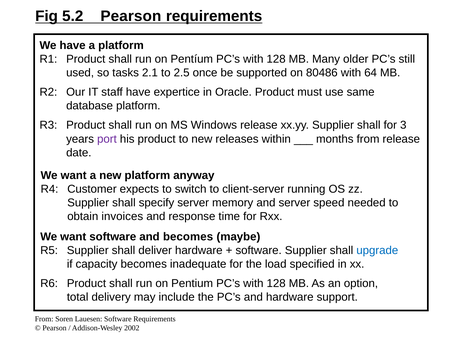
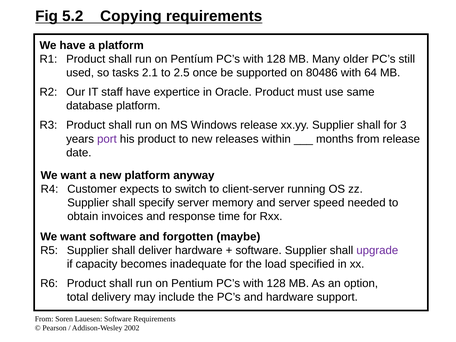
5.2 Pearson: Pearson -> Copying (131, 16)
and becomes: becomes -> forgotten (188, 237)
upgrade colour: blue -> purple (377, 250)
